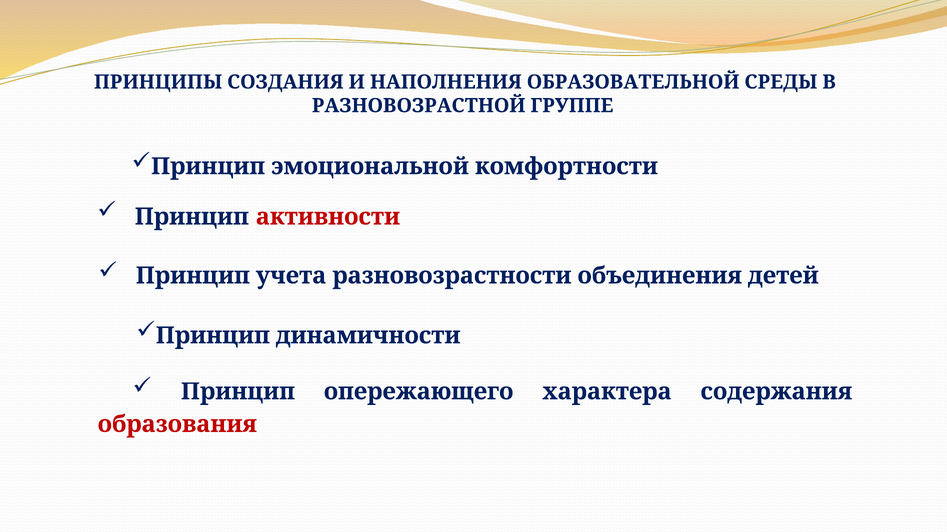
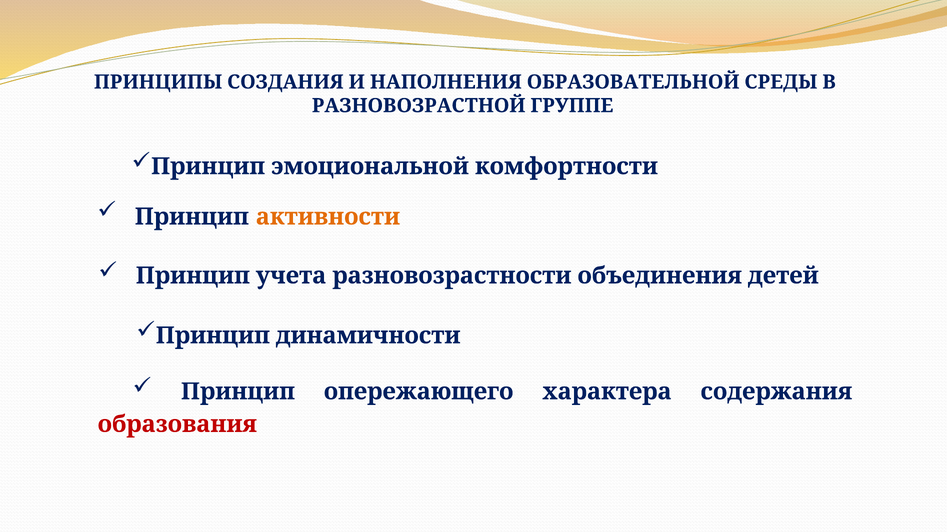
активности colour: red -> orange (328, 217)
